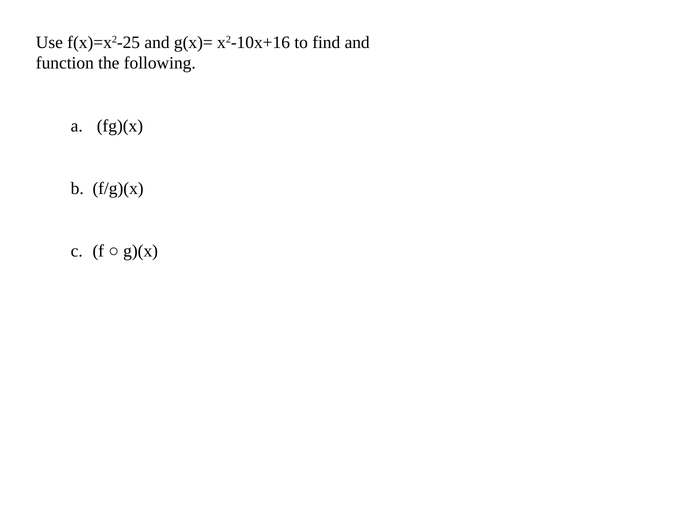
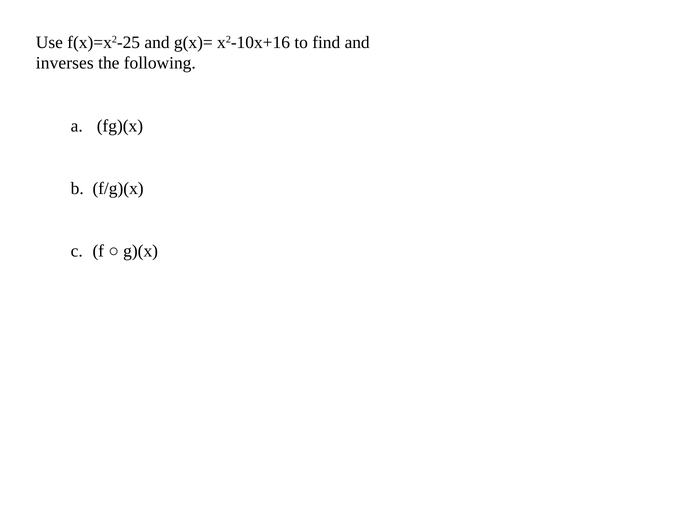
function: function -> inverses (65, 63)
